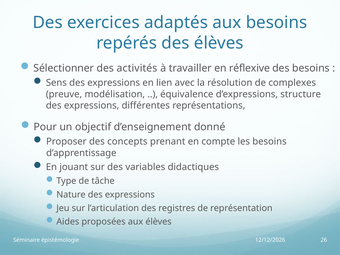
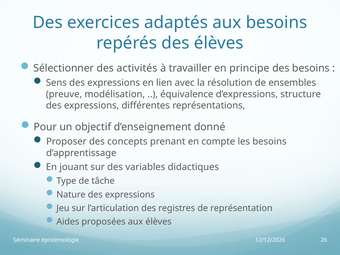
réflexive: réflexive -> principe (249, 68)
complexes: complexes -> ensembles (292, 83)
